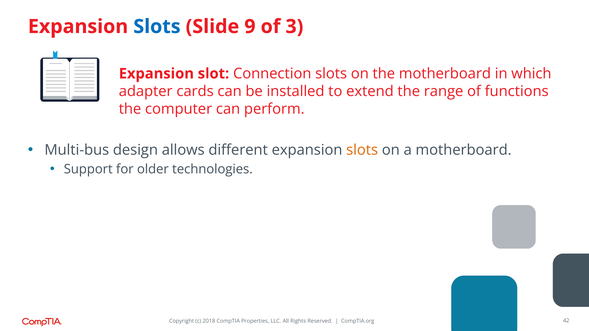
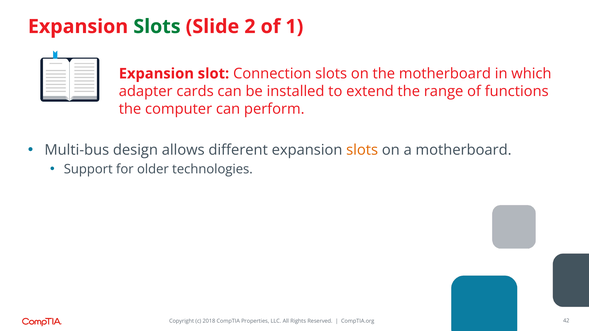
Slots colour: blue -> green (157, 27)
9: 9 -> 2 (250, 27)
3: 3 -> 1 (294, 27)
